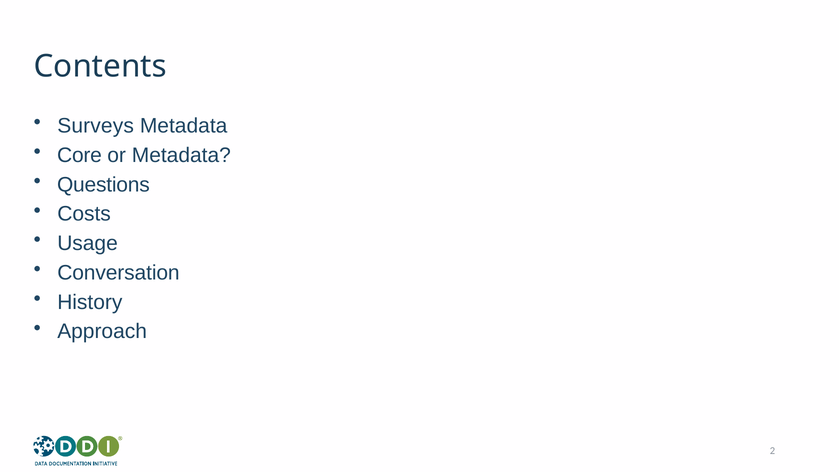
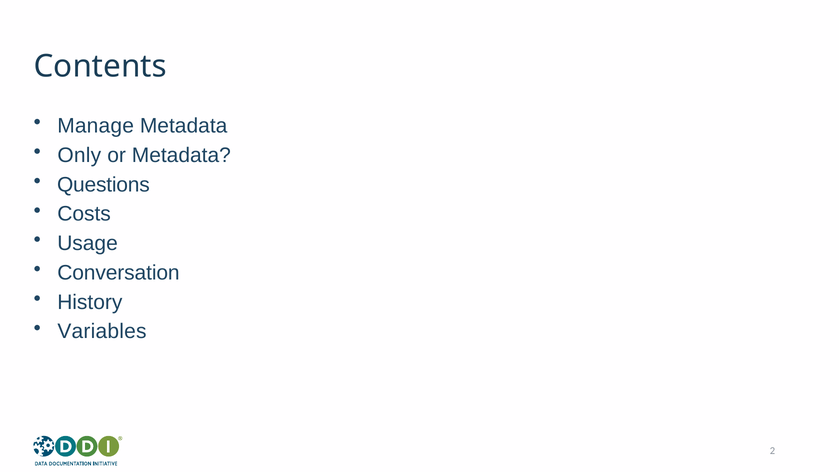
Surveys: Surveys -> Manage (96, 126)
Core: Core -> Only (79, 155)
Approach: Approach -> Variables (102, 331)
